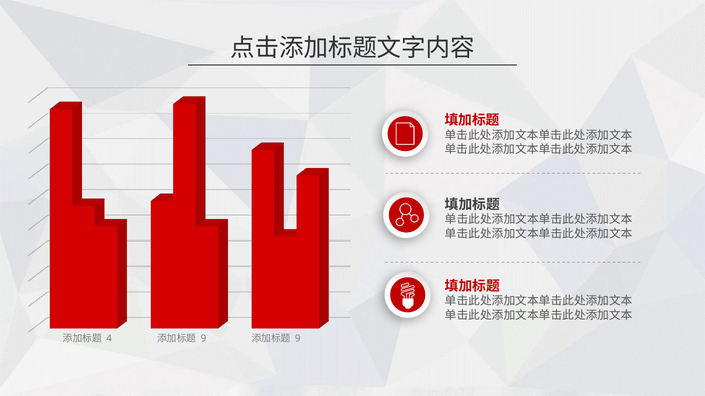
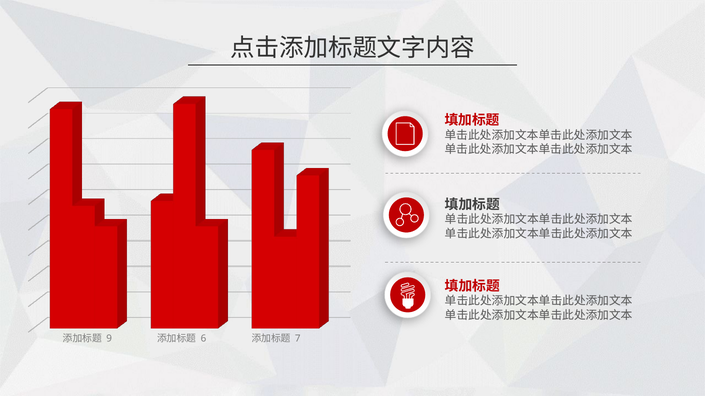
4: 4 -> 9 (109, 339)
9: 9 -> 6 (203, 339)
9: 9 -> 7 (298, 339)
